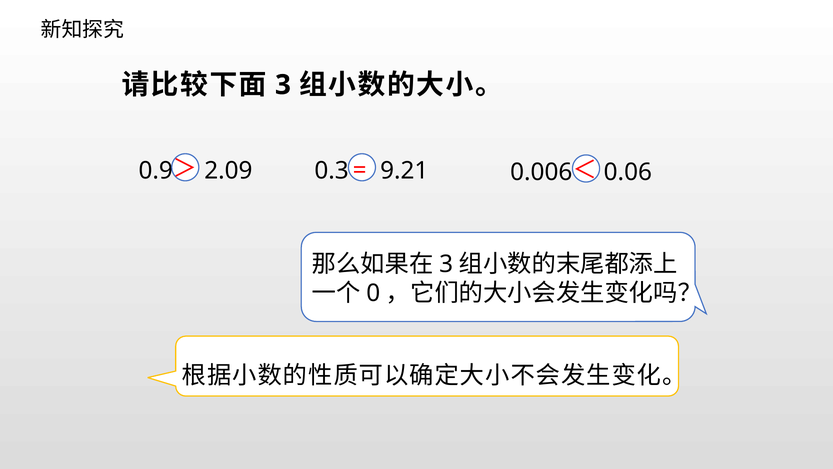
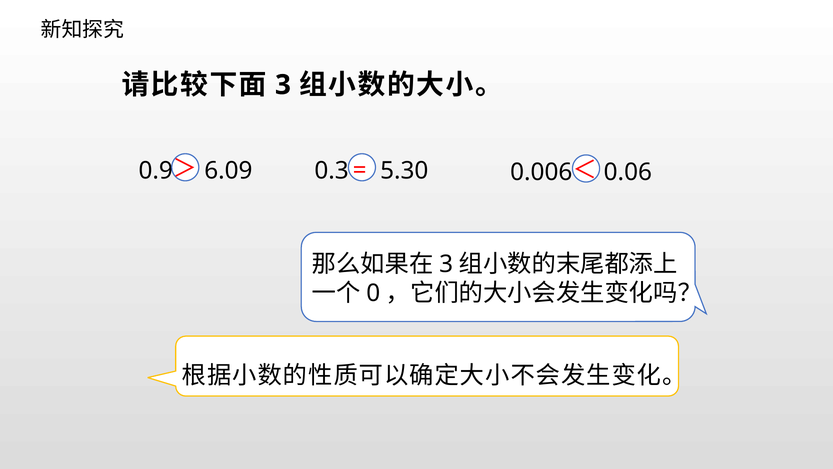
2.09: 2.09 -> 6.09 (228, 171)
9.21: 9.21 -> 5.30 (404, 171)
